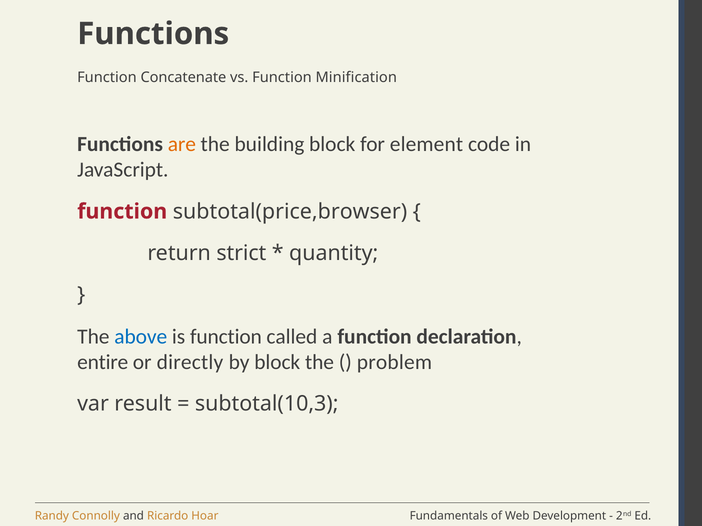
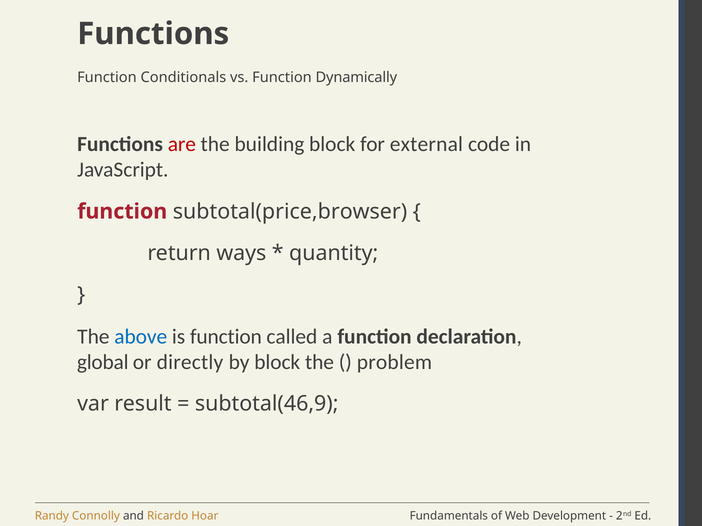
Concatenate: Concatenate -> Conditionals (183, 78)
Minification: Minification -> Dynamically (356, 78)
are colour: orange -> red (182, 144)
element: element -> external (426, 144)
strict: strict -> ways (241, 253)
entire: entire -> global (103, 363)
subtotal(10,3: subtotal(10,3 -> subtotal(46,9 (267, 404)
